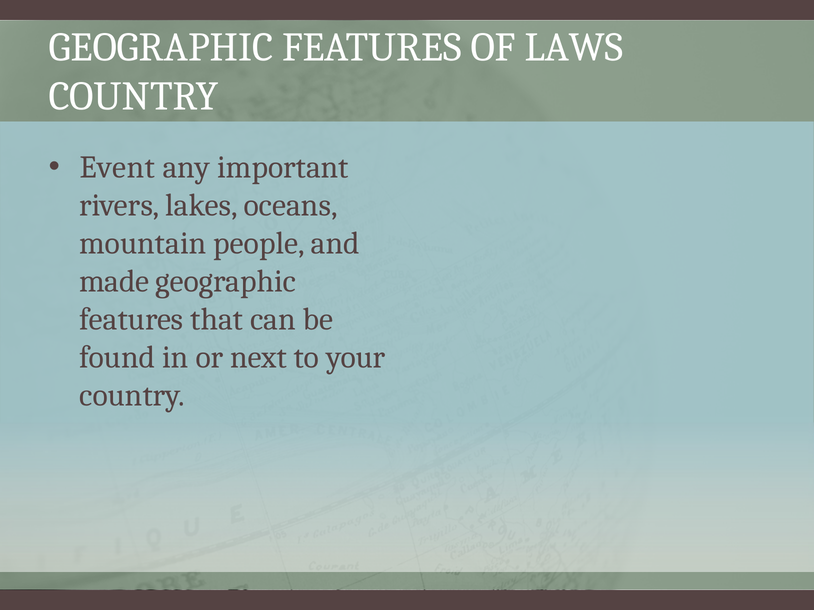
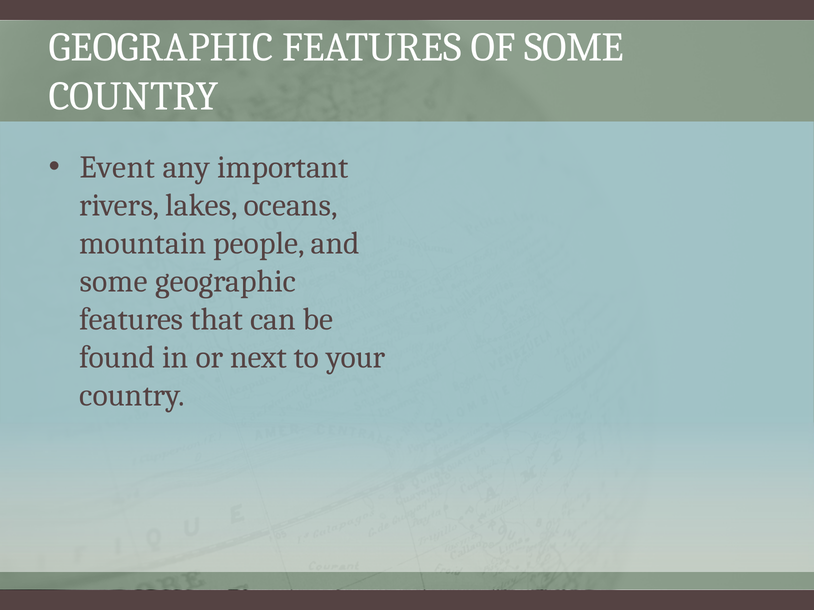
OF LAWS: LAWS -> SOME (574, 48)
made: made -> some (114, 282)
